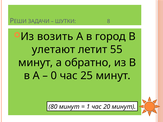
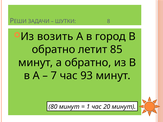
улетают: улетают -> обратно (54, 50)
55: 55 -> 85 (116, 50)
0: 0 -> 7 (54, 76)
25: 25 -> 93 (87, 76)
